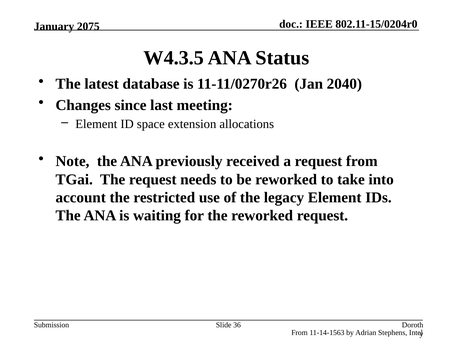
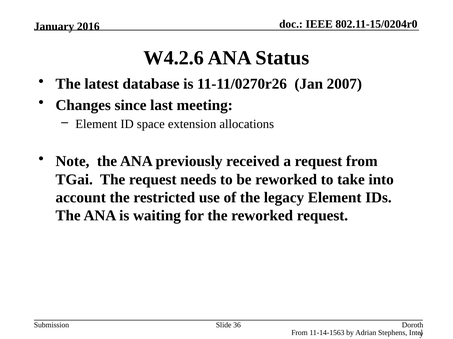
2075: 2075 -> 2016 (88, 27)
W4.3.5: W4.3.5 -> W4.2.6 (174, 58)
2040: 2040 -> 2007 (344, 84)
